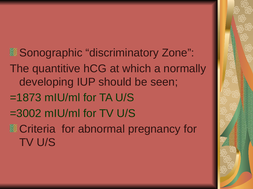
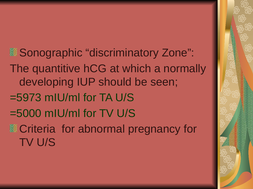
=1873: =1873 -> =5973 (26, 98)
=3002: =3002 -> =5000 (26, 114)
